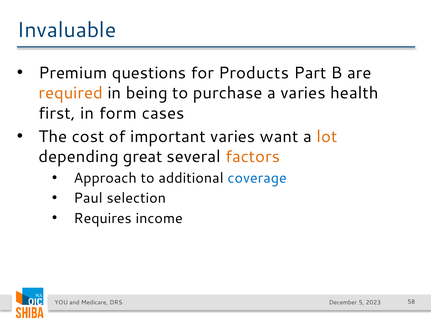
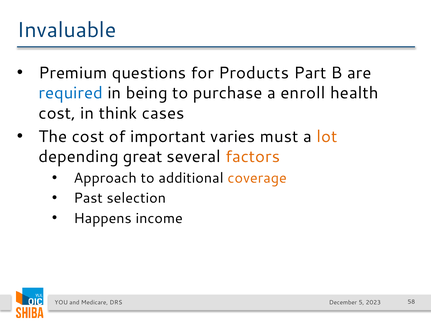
required colour: orange -> blue (71, 93)
a varies: varies -> enroll (303, 93)
first: first -> cost (57, 113)
form: form -> think (118, 113)
want: want -> must (279, 137)
coverage colour: blue -> orange (257, 178)
Paul: Paul -> Past (88, 198)
Requires: Requires -> Happens (103, 218)
